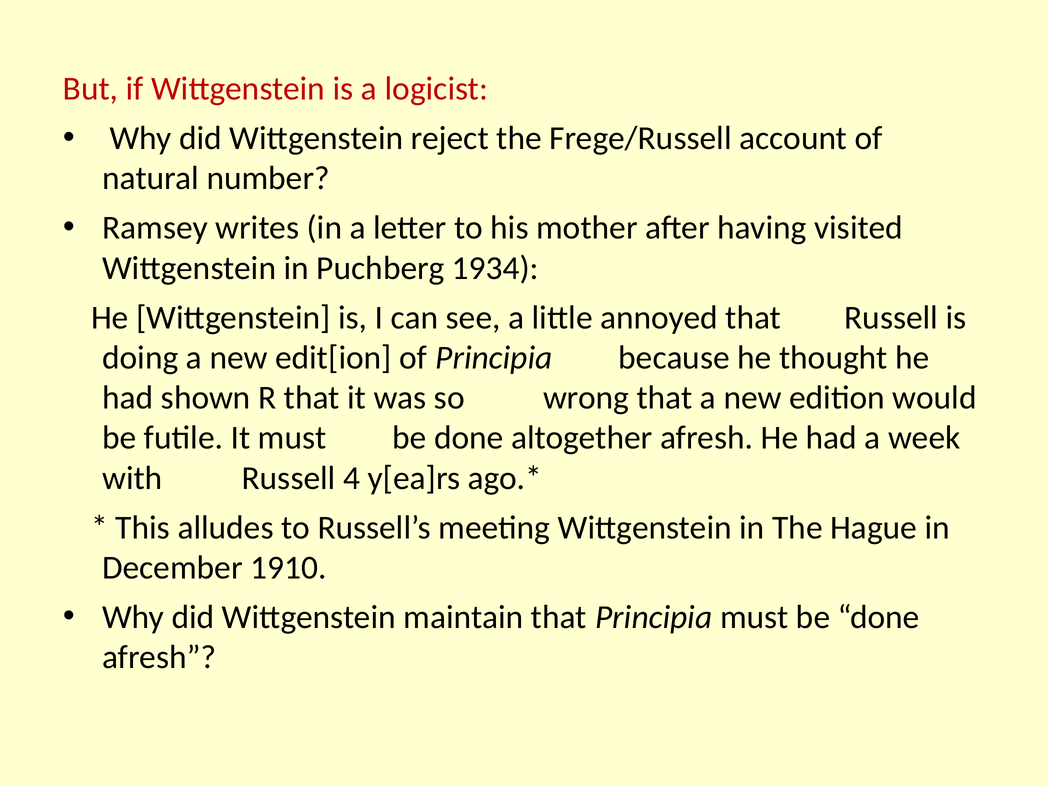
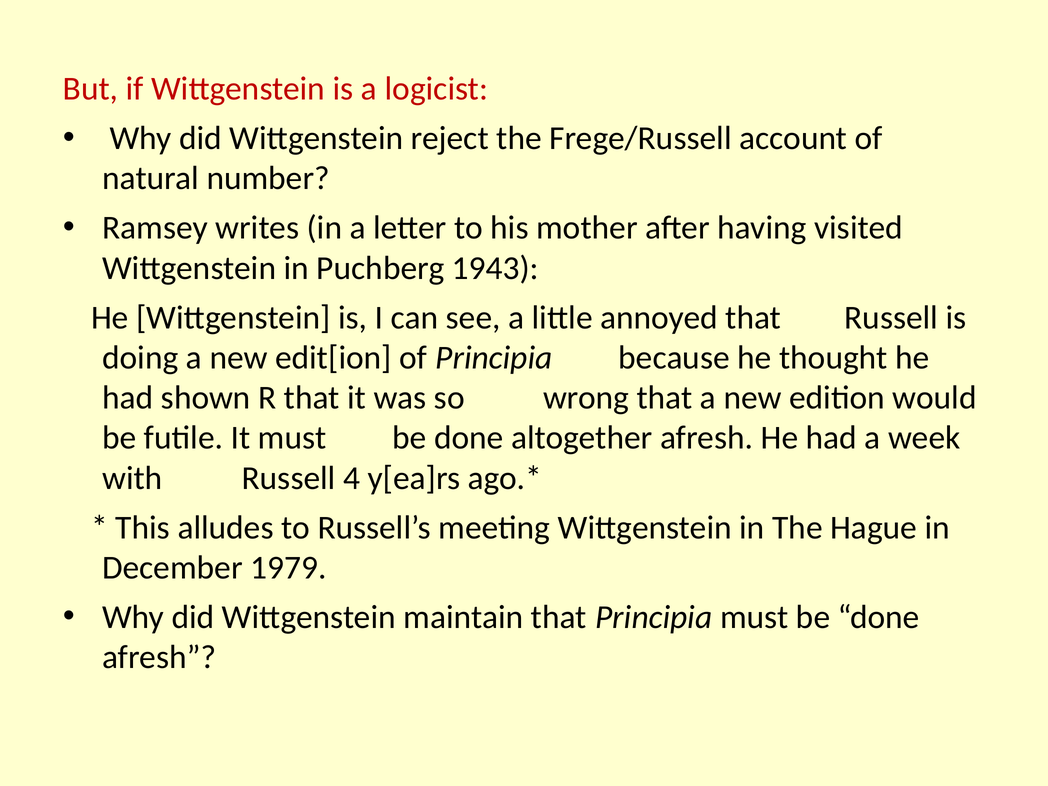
1934: 1934 -> 1943 (495, 268)
1910: 1910 -> 1979 (288, 568)
